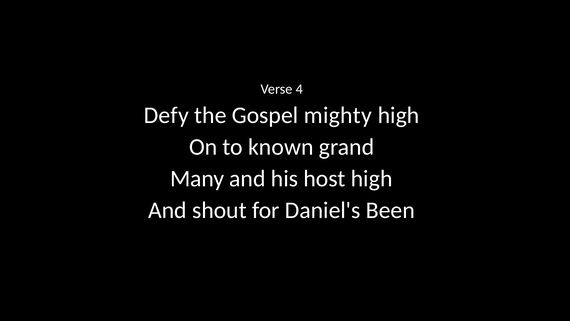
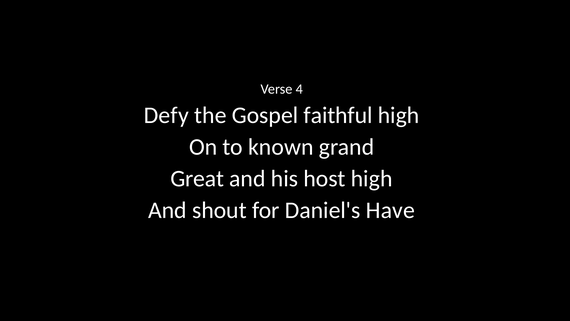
mighty: mighty -> faithful (338, 115)
Many: Many -> Great (197, 178)
Been: Been -> Have (390, 210)
